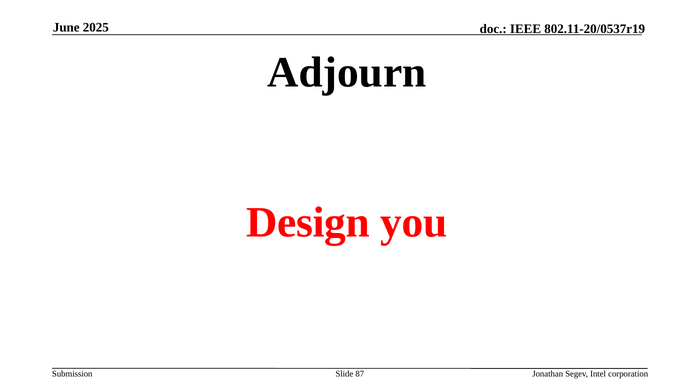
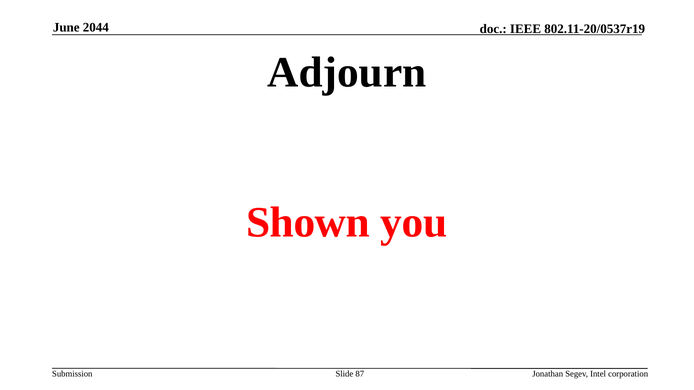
2025: 2025 -> 2044 (96, 28)
Design: Design -> Shown (308, 223)
